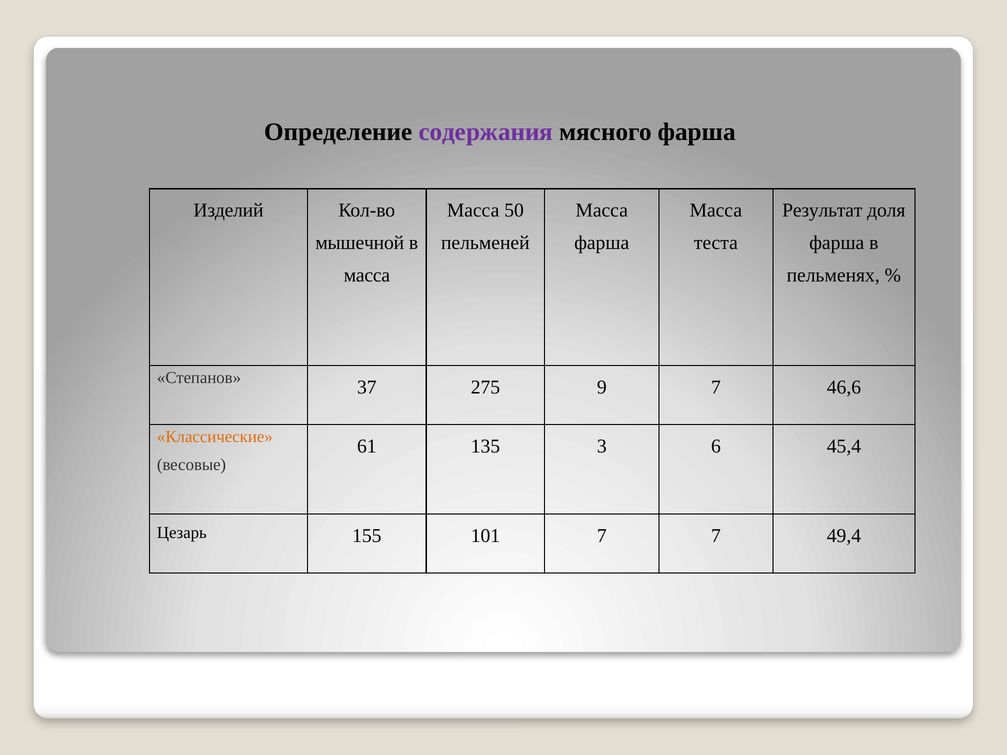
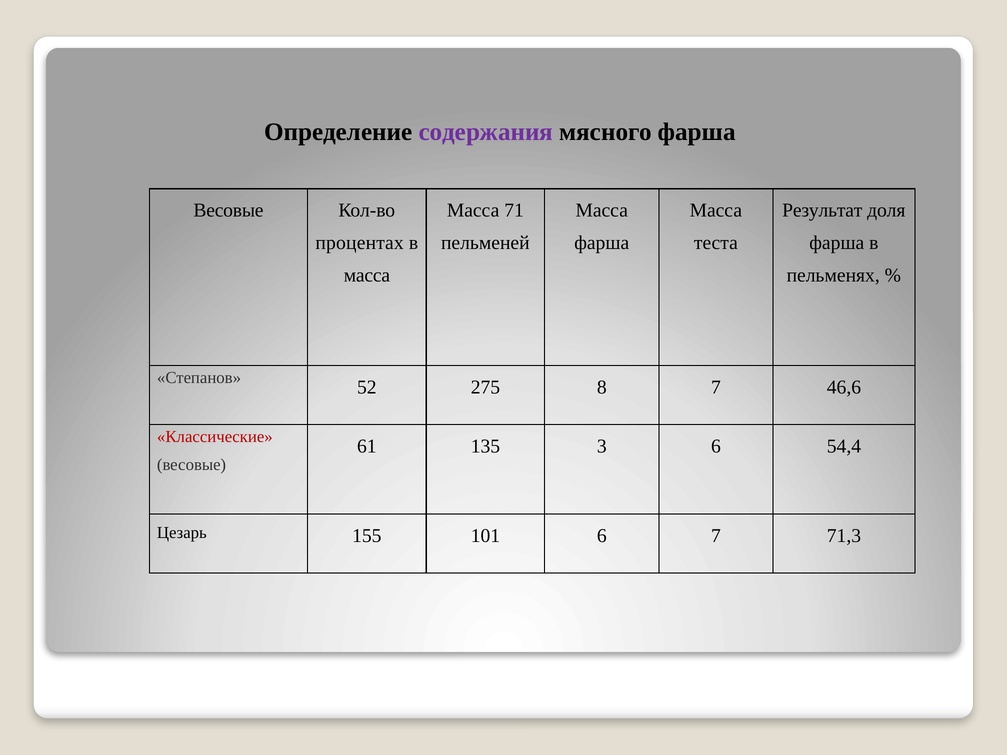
Изделий: Изделий -> Весовые (228, 211)
50: 50 -> 71 (514, 211)
мышечной: мышечной -> процентах (360, 243)
37: 37 -> 52 (367, 388)
9: 9 -> 8 (602, 388)
Классические colour: orange -> red (215, 437)
45,4: 45,4 -> 54,4 (844, 447)
101 7: 7 -> 6 (602, 536)
49,4: 49,4 -> 71,3 (844, 536)
